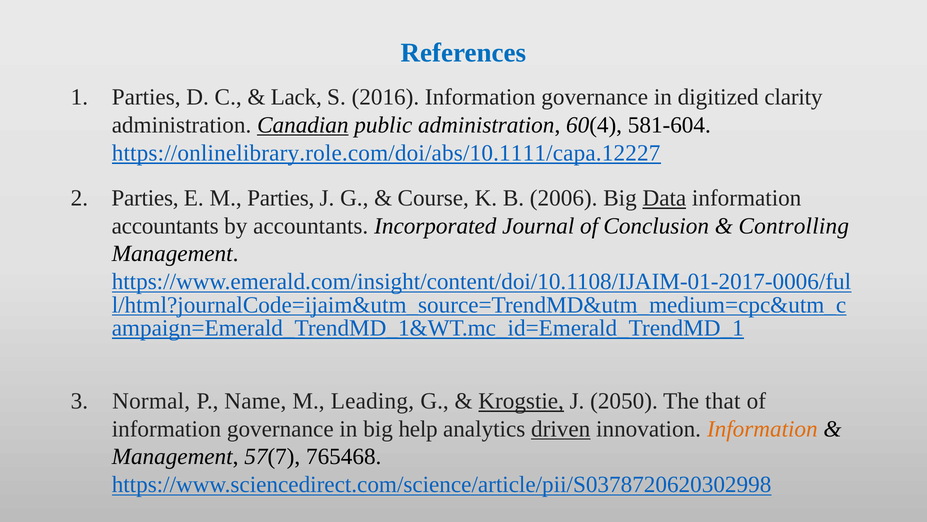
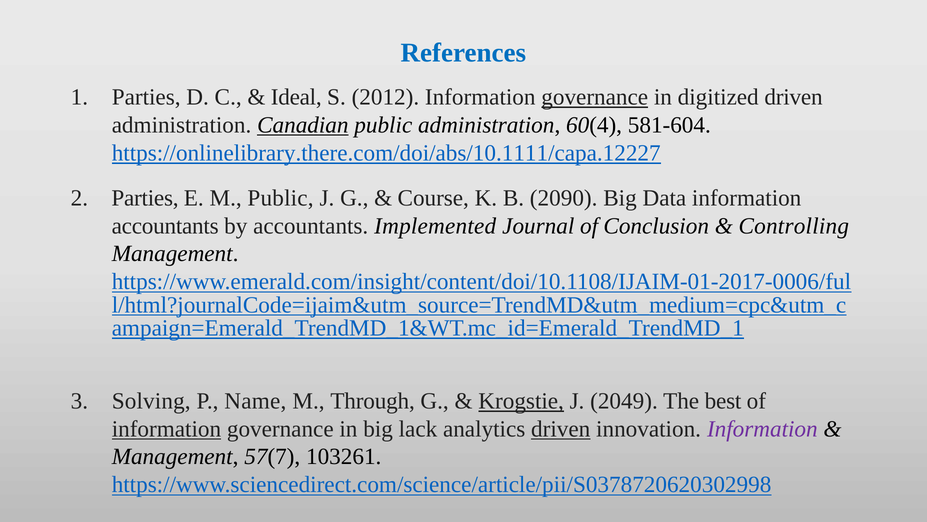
Lack: Lack -> Ideal (296, 97)
2016: 2016 -> 2012 (385, 97)
governance underline: none -> present (595, 97)
digitized clarity: clarity -> driven (794, 97)
https://onlinelibrary.role.com/doi/abs/10.1111/capa.12227: https://onlinelibrary.role.com/doi/abs/10.1111/capa.12227 -> https://onlinelibrary.there.com/doi/abs/10.1111/capa.12227 (386, 153)
M Parties: Parties -> Public (281, 198)
2006: 2006 -> 2090 (564, 198)
Data underline: present -> none (664, 198)
Incorporated: Incorporated -> Implemented (435, 226)
Normal: Normal -> Solving (151, 401)
Leading: Leading -> Through (373, 401)
2050: 2050 -> 2049 (624, 401)
that: that -> best (723, 401)
information underline: none -> present (166, 429)
help: help -> lack (418, 429)
Information colour: orange -> purple (762, 429)
765468: 765468 -> 103261 (344, 456)
